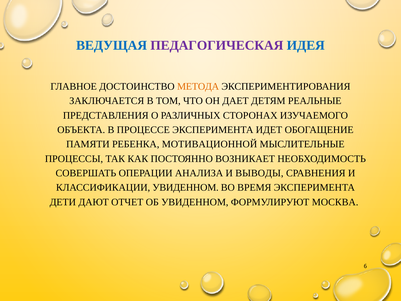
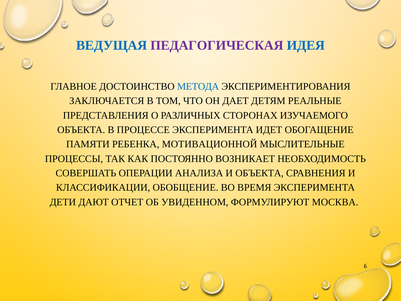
МЕТОДА colour: orange -> blue (198, 86)
И ВЫВОДЫ: ВЫВОДЫ -> ОБЪЕКТА (260, 173)
КЛАССИФИКАЦИИ УВИДЕННОМ: УВИДЕННОМ -> ОБОБЩЕНИЕ (185, 187)
